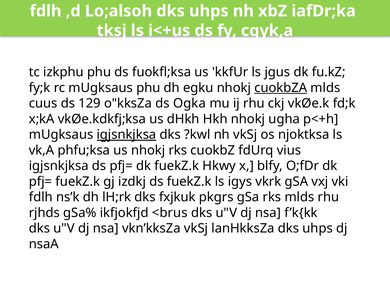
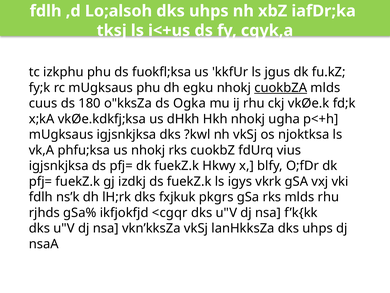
129: 129 -> 180 (90, 103)
igjsnkjksa underline: present -> none (126, 134)
<brus: <brus -> <cgqr (170, 212)
